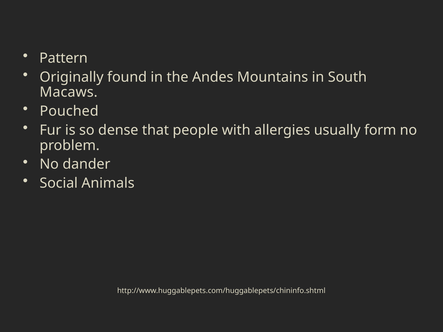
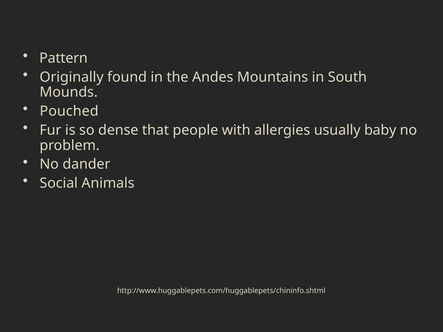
Macaws: Macaws -> Mounds (69, 92)
form: form -> baby (380, 130)
